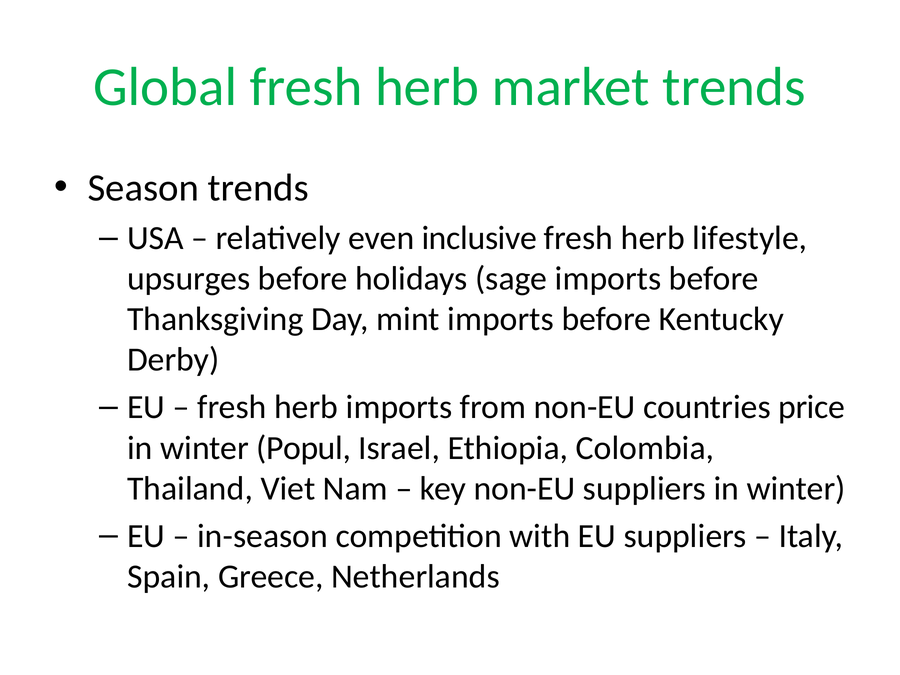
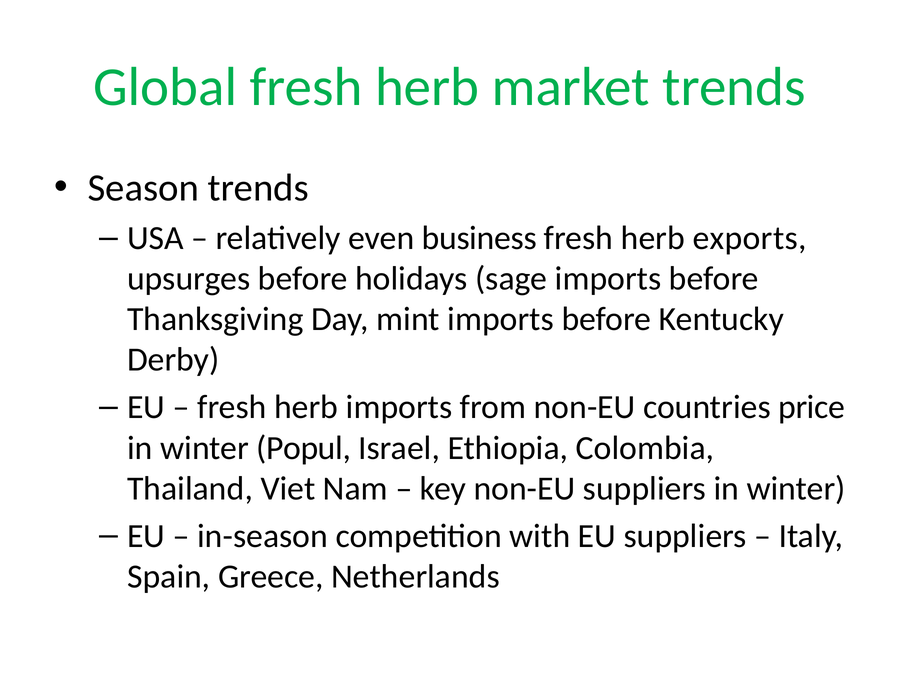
inclusive: inclusive -> business (479, 238)
lifestyle: lifestyle -> exports (750, 238)
